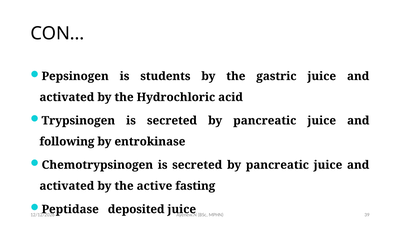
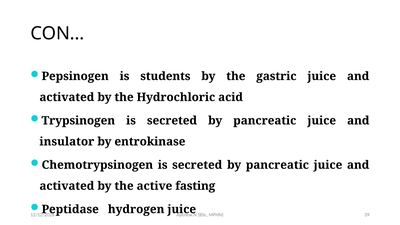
following: following -> insulator (67, 142)
deposited: deposited -> hydrogen (136, 209)
